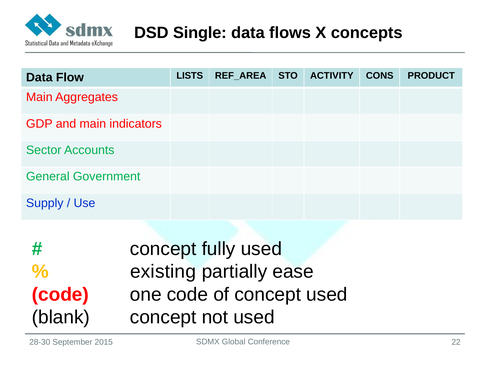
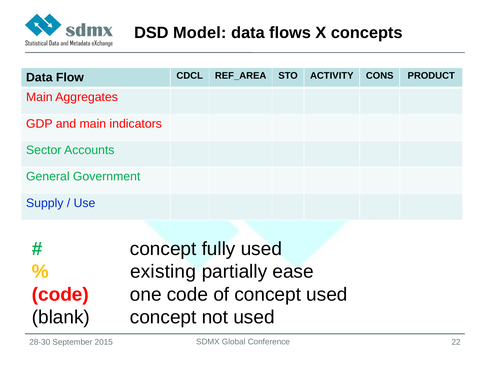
Single: Single -> Model (200, 33)
LISTS: LISTS -> CDCL (190, 76)
